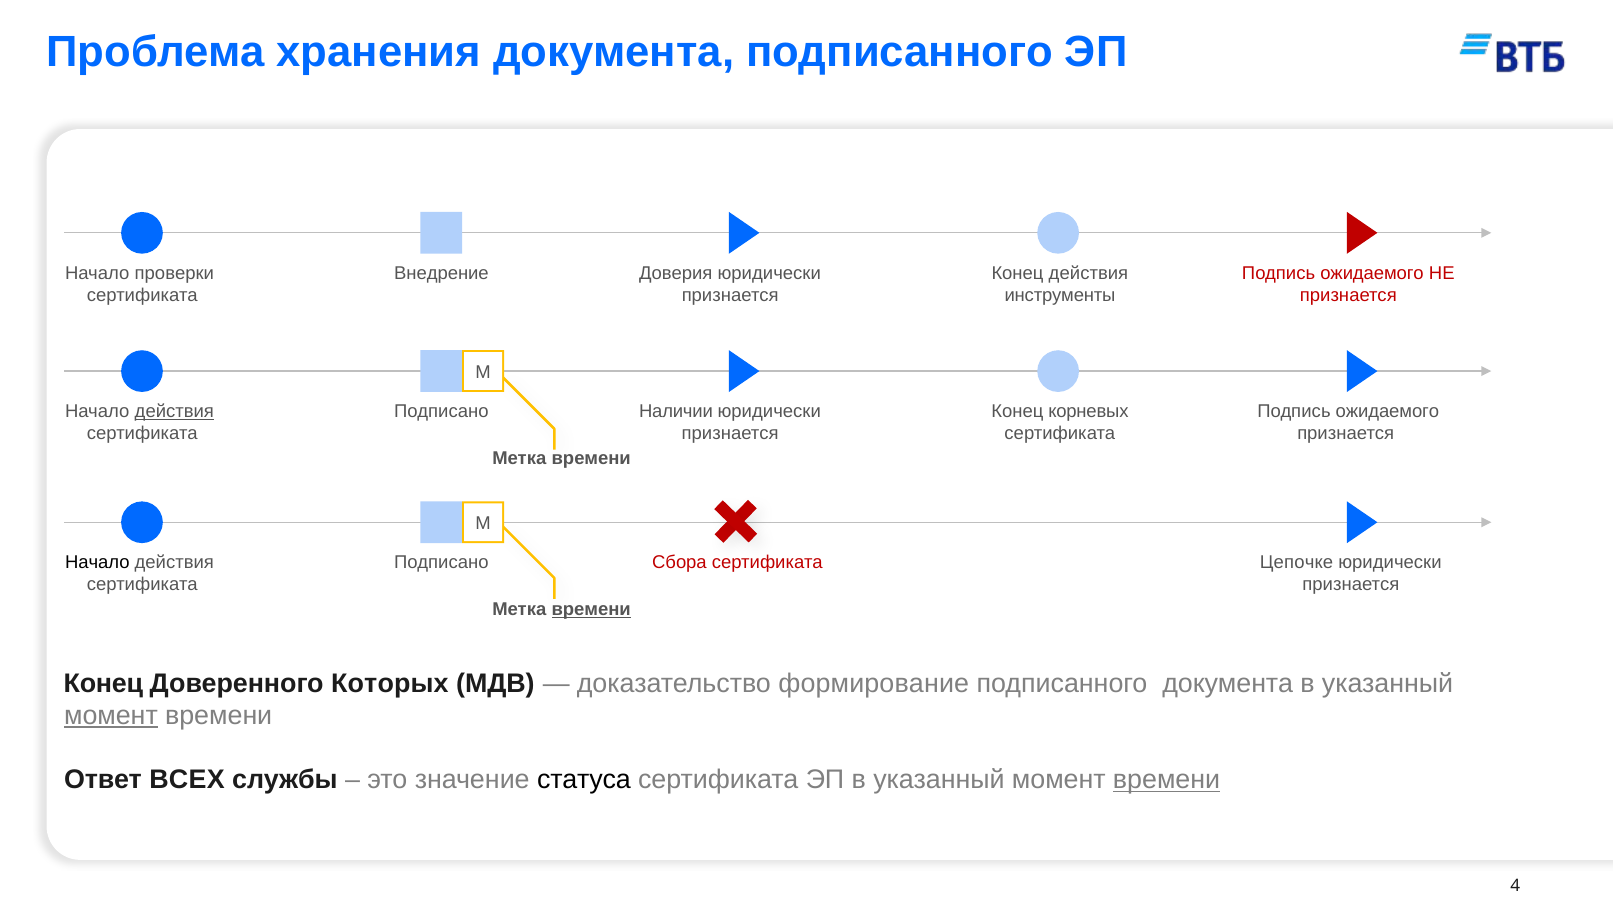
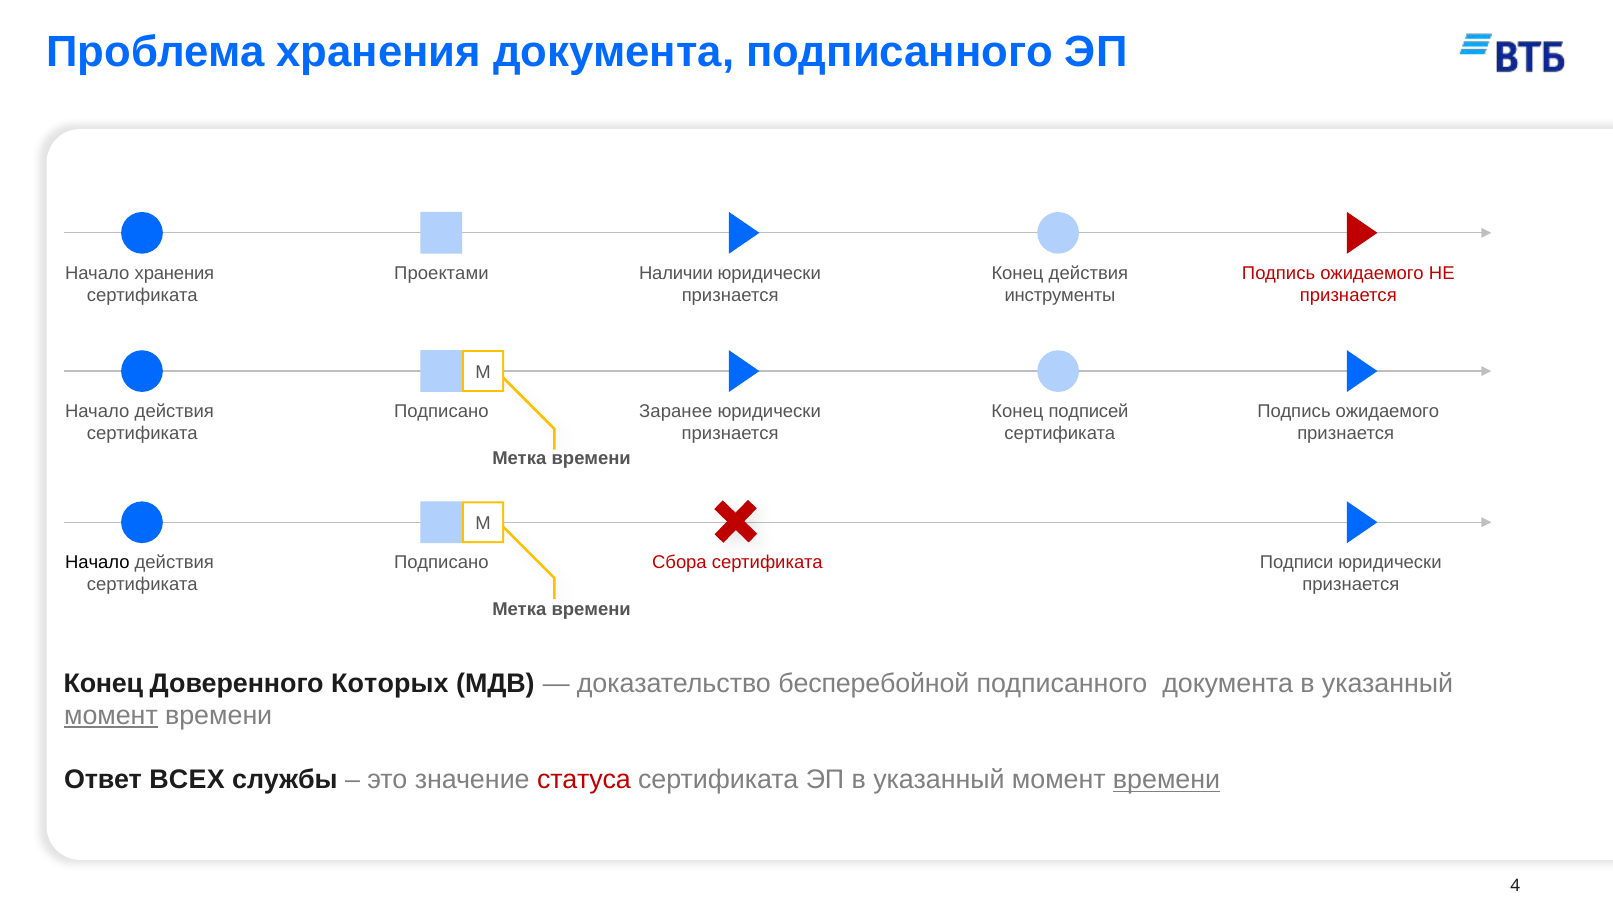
Начало проверки: проверки -> хранения (174, 274)
Внедрение: Внедрение -> Проектами (441, 274)
Доверия: Доверия -> Наличии (676, 274)
действия underline: present -> none (174, 412)
Наличии: Наличии -> Заранее (676, 412)
корневых: корневых -> подписей (1088, 412)
Цепочке: Цепочке -> Подписи (1297, 563)
времени underline: present -> none (591, 609)
формирование: формирование -> бесперебойной (874, 683)
статуса colour: black -> red (584, 780)
